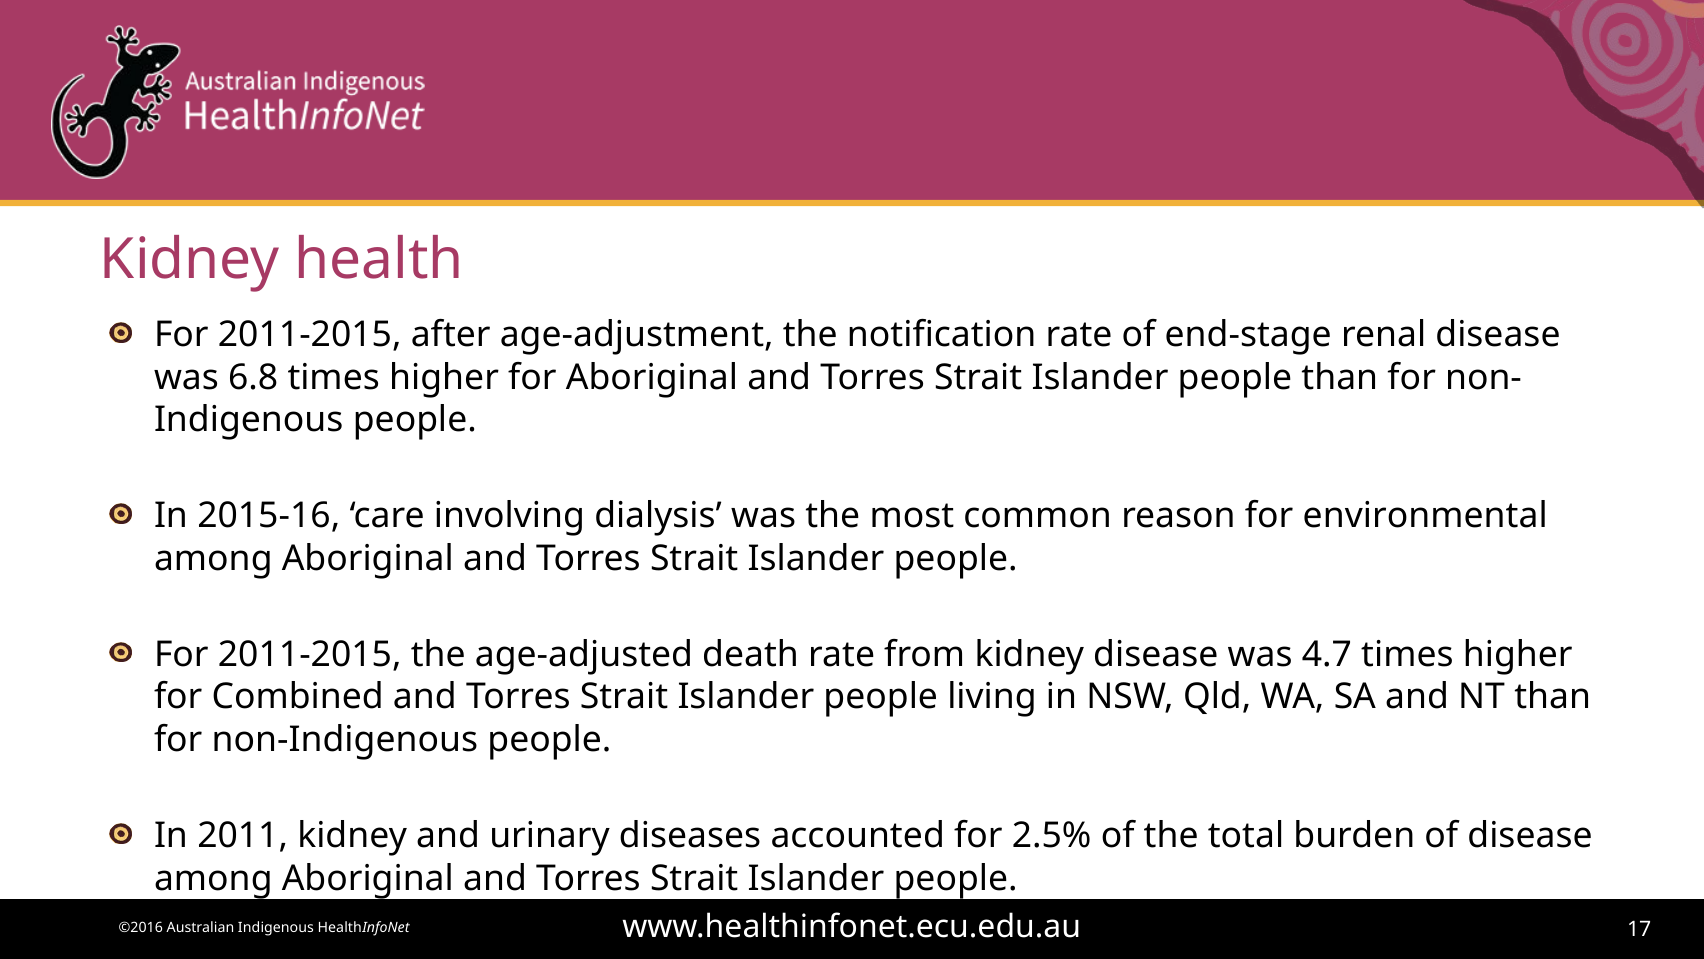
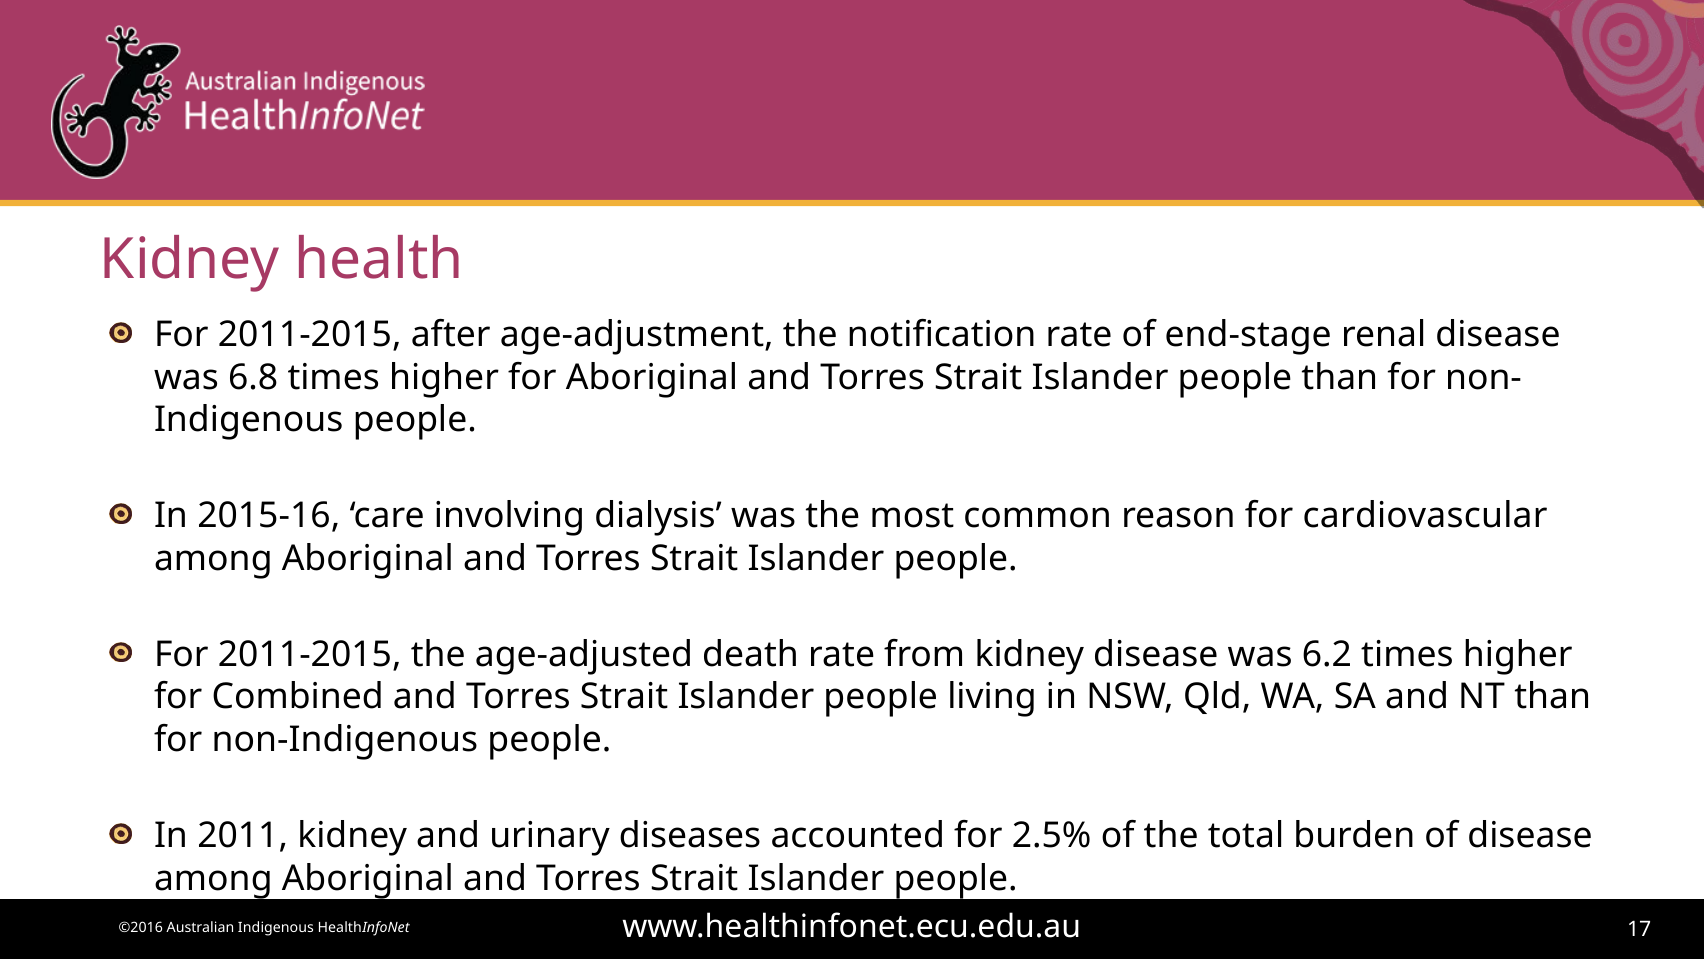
environmental: environmental -> cardiovascular (1425, 516)
4.7: 4.7 -> 6.2 (1327, 654)
